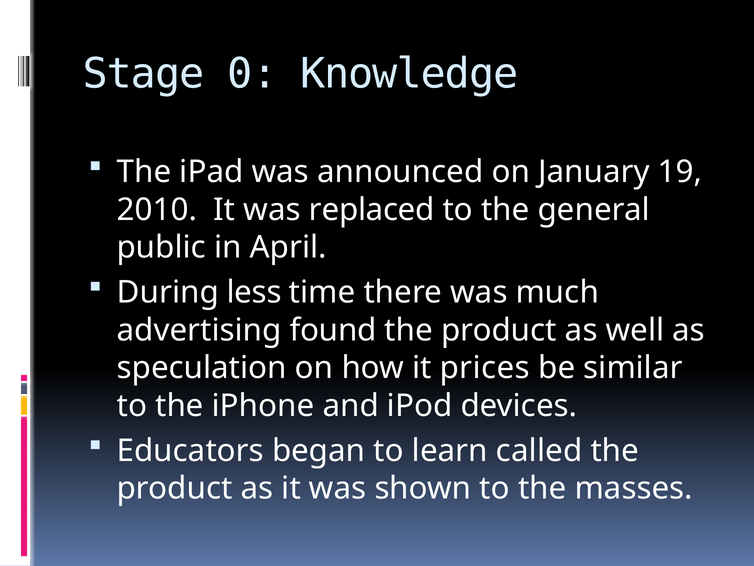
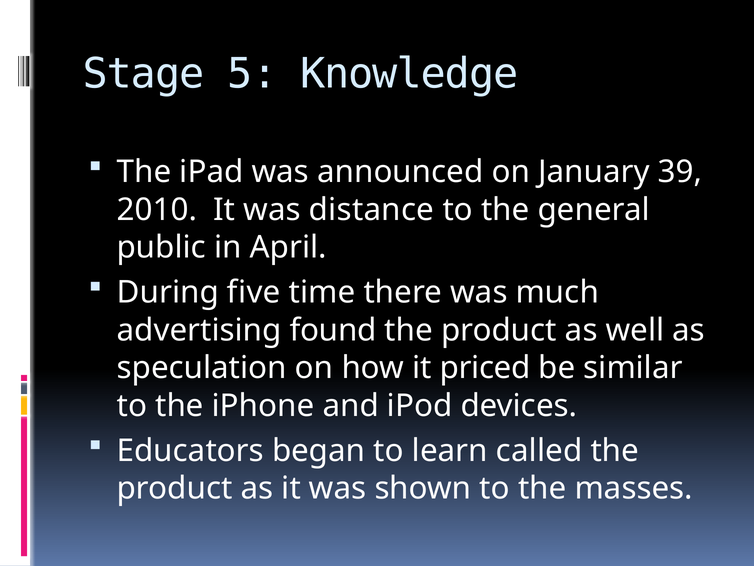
0: 0 -> 5 (253, 74)
19: 19 -> 39 (680, 172)
replaced: replaced -> distance (372, 210)
less: less -> five (254, 292)
prices: prices -> priced (485, 368)
